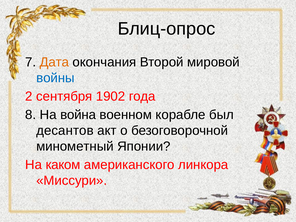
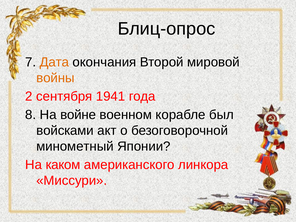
войны colour: blue -> orange (55, 78)
1902: 1902 -> 1941 (111, 96)
война: война -> войне (78, 115)
десантов: десантов -> войсками (65, 131)
